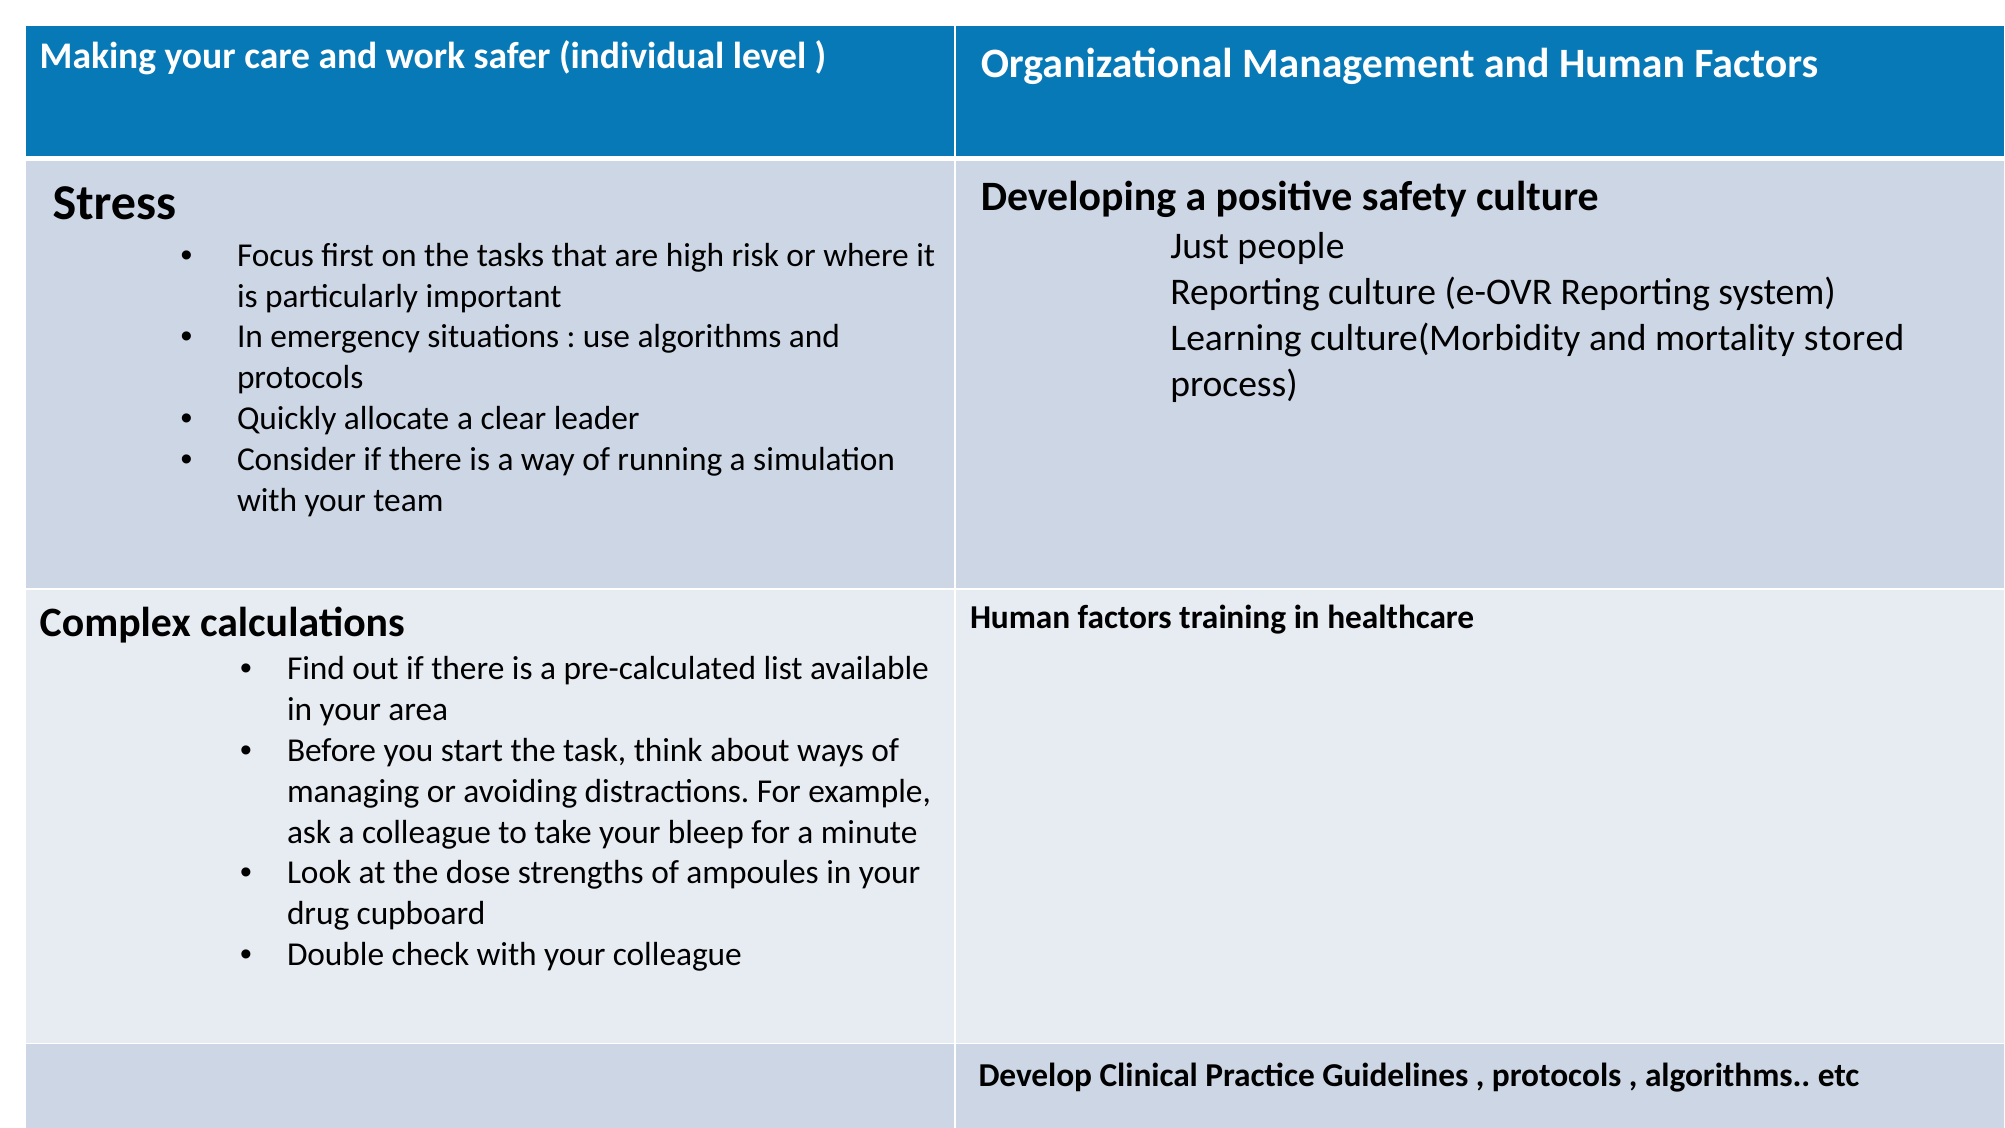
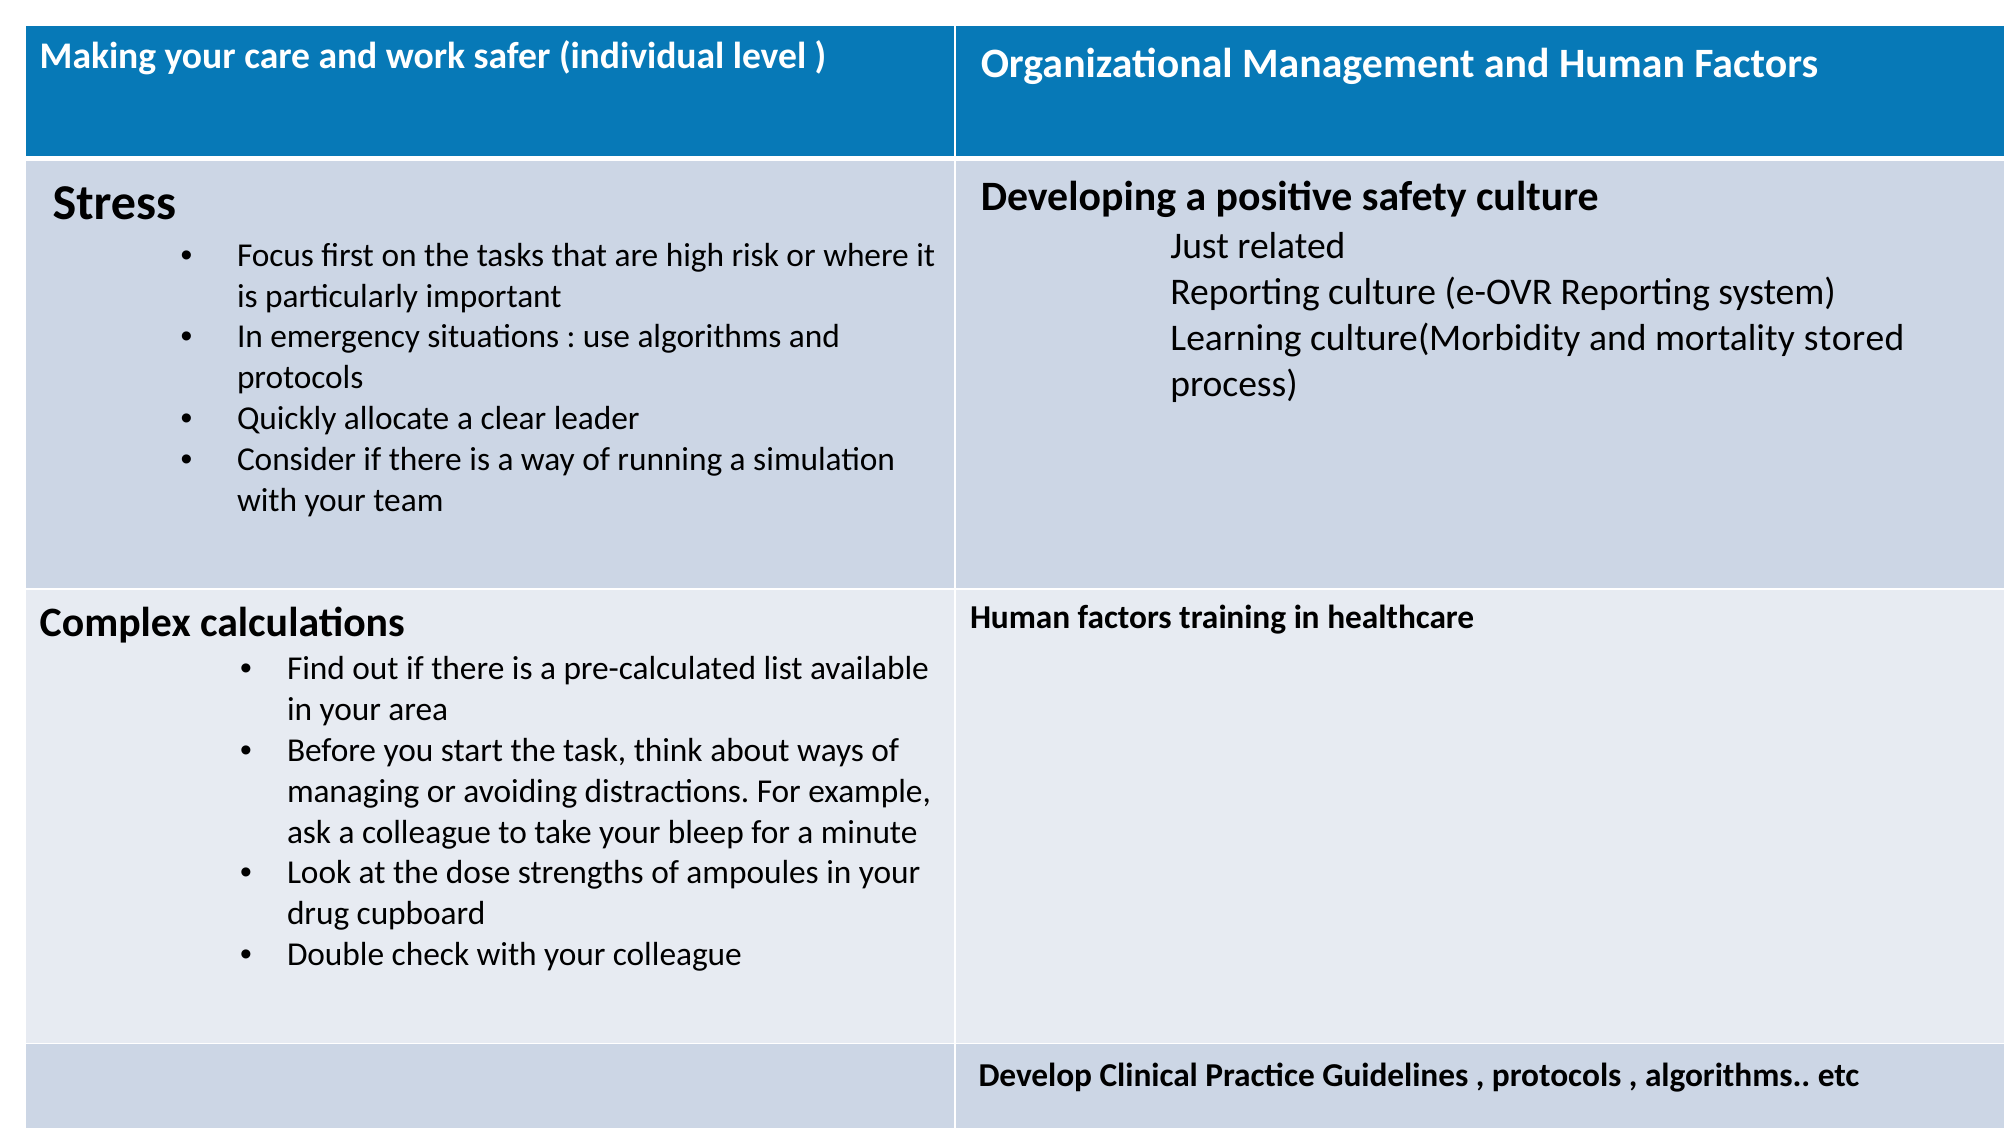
people: people -> related (1291, 246)
